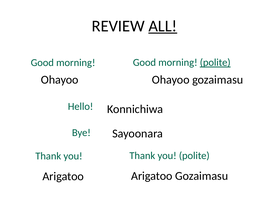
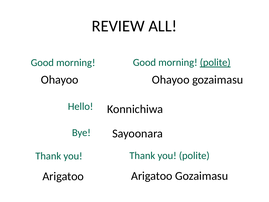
ALL underline: present -> none (163, 26)
